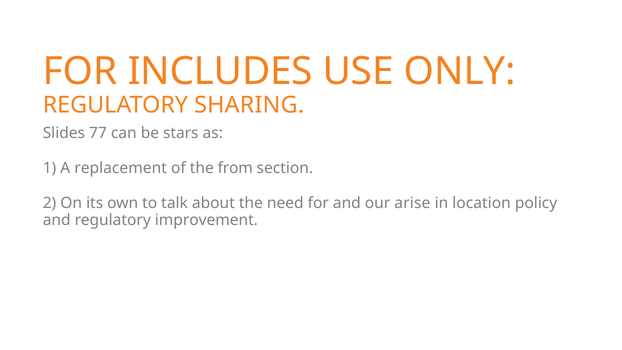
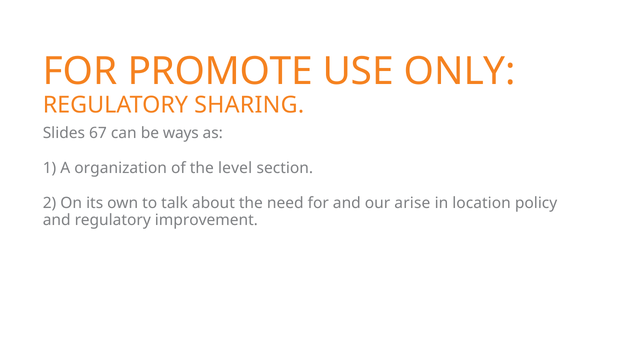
INCLUDES: INCLUDES -> PROMOTE (220, 72)
77: 77 -> 67 (98, 133)
stars: stars -> ways (181, 133)
replacement: replacement -> organization (121, 168)
from: from -> level (235, 168)
